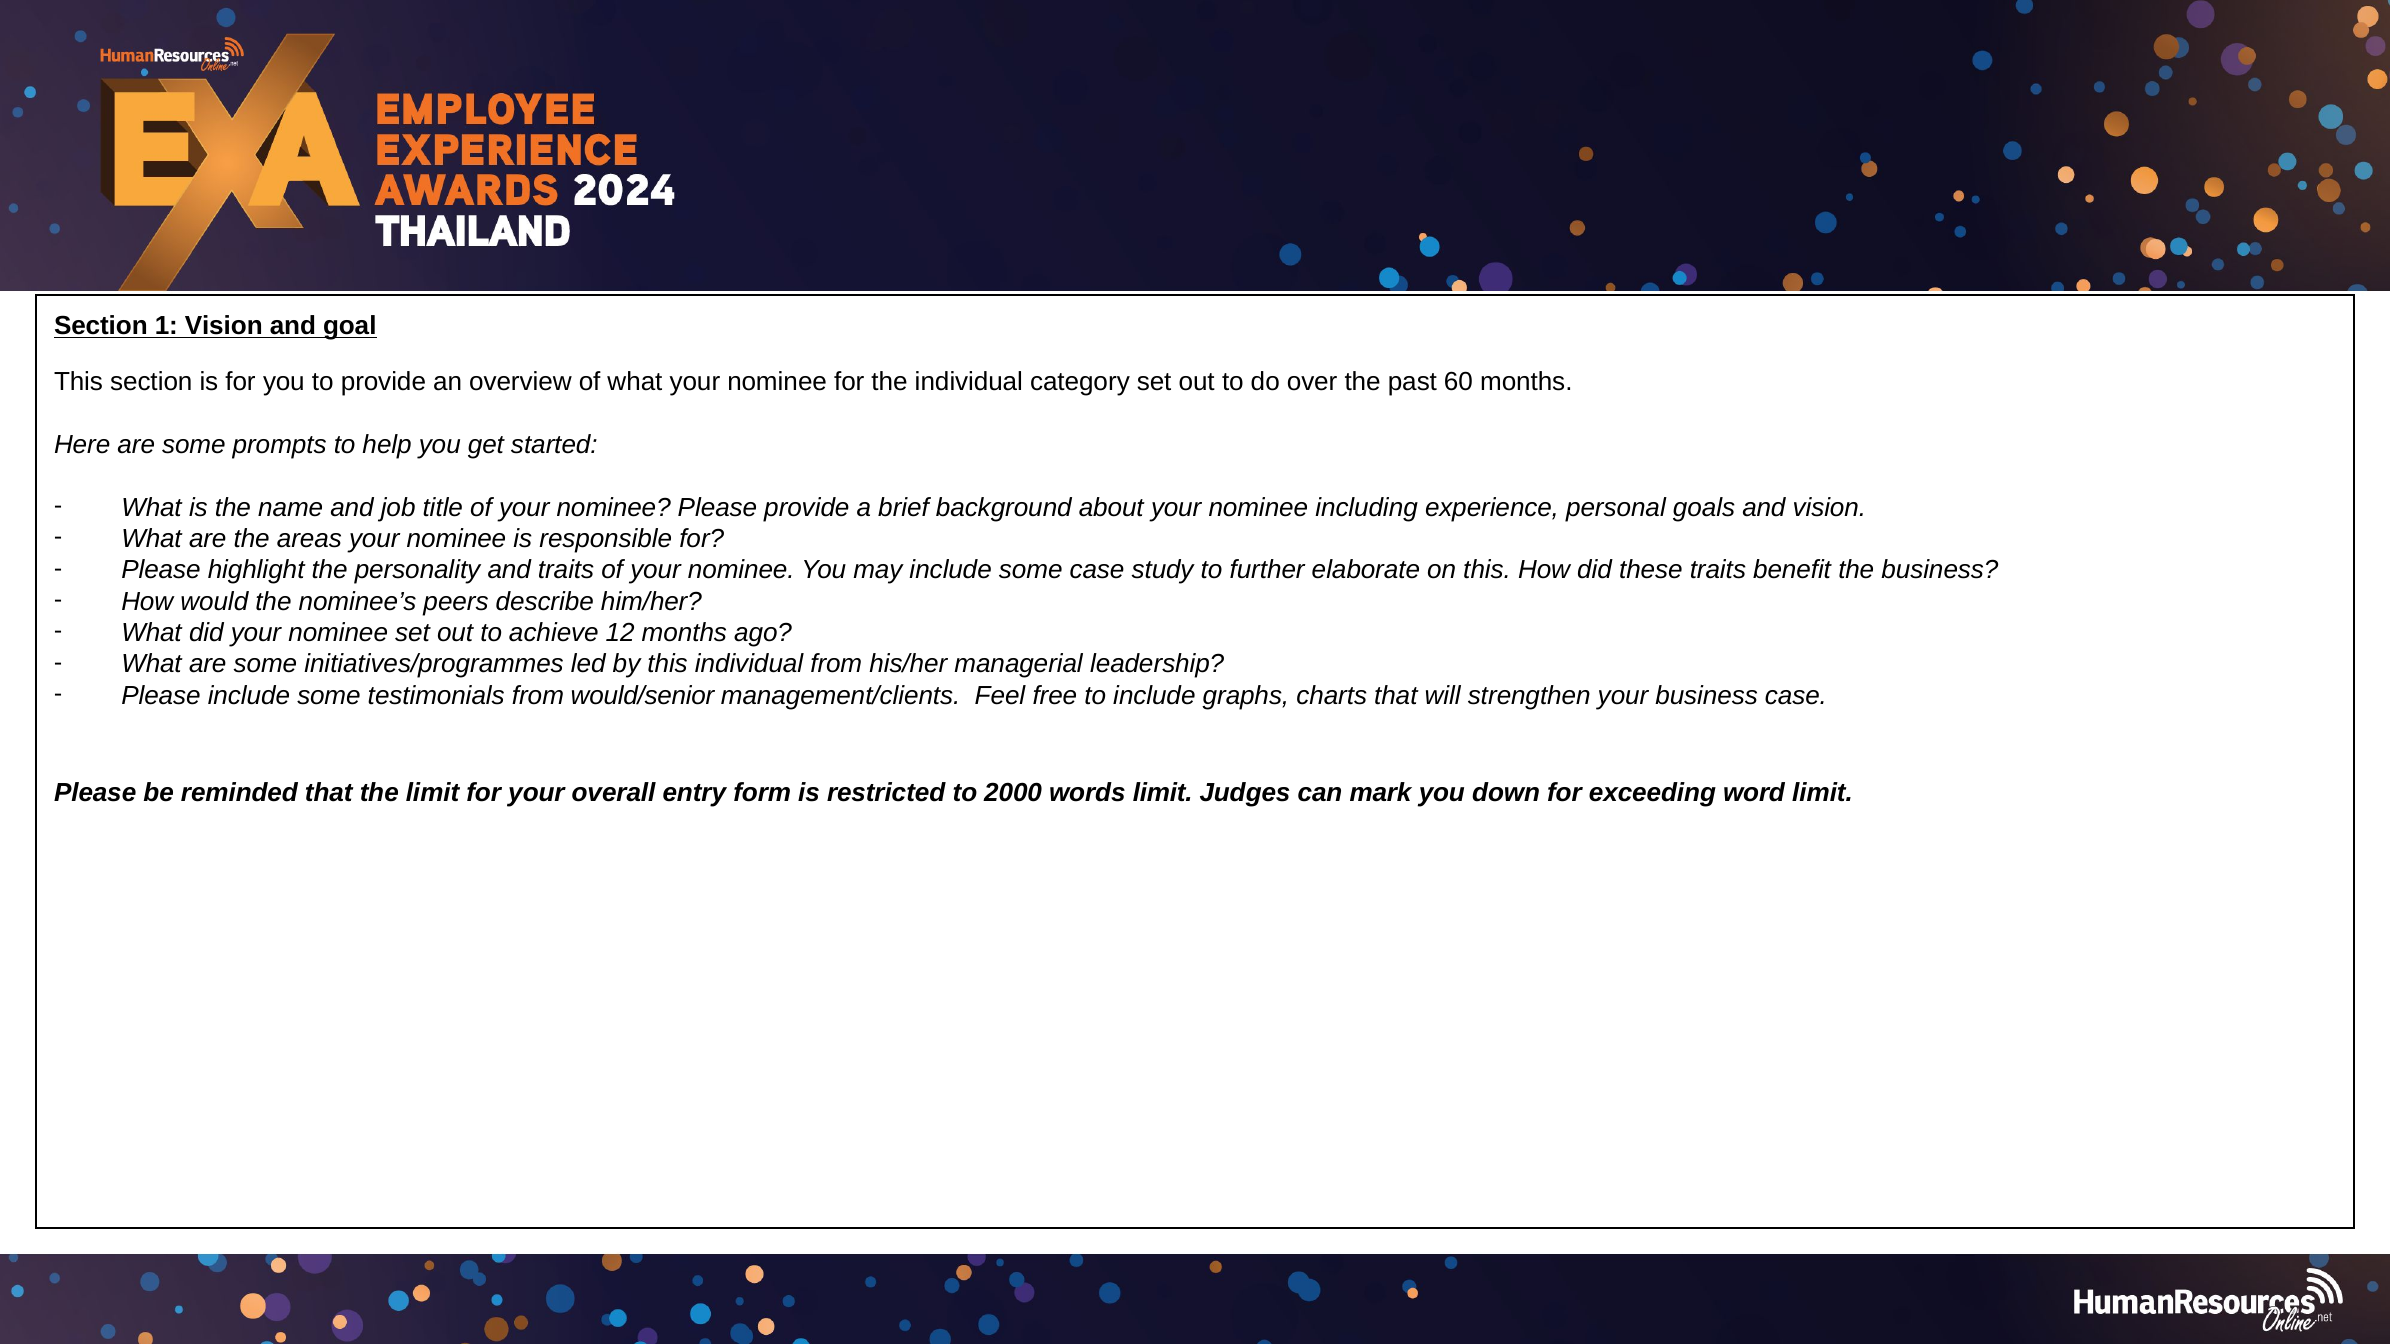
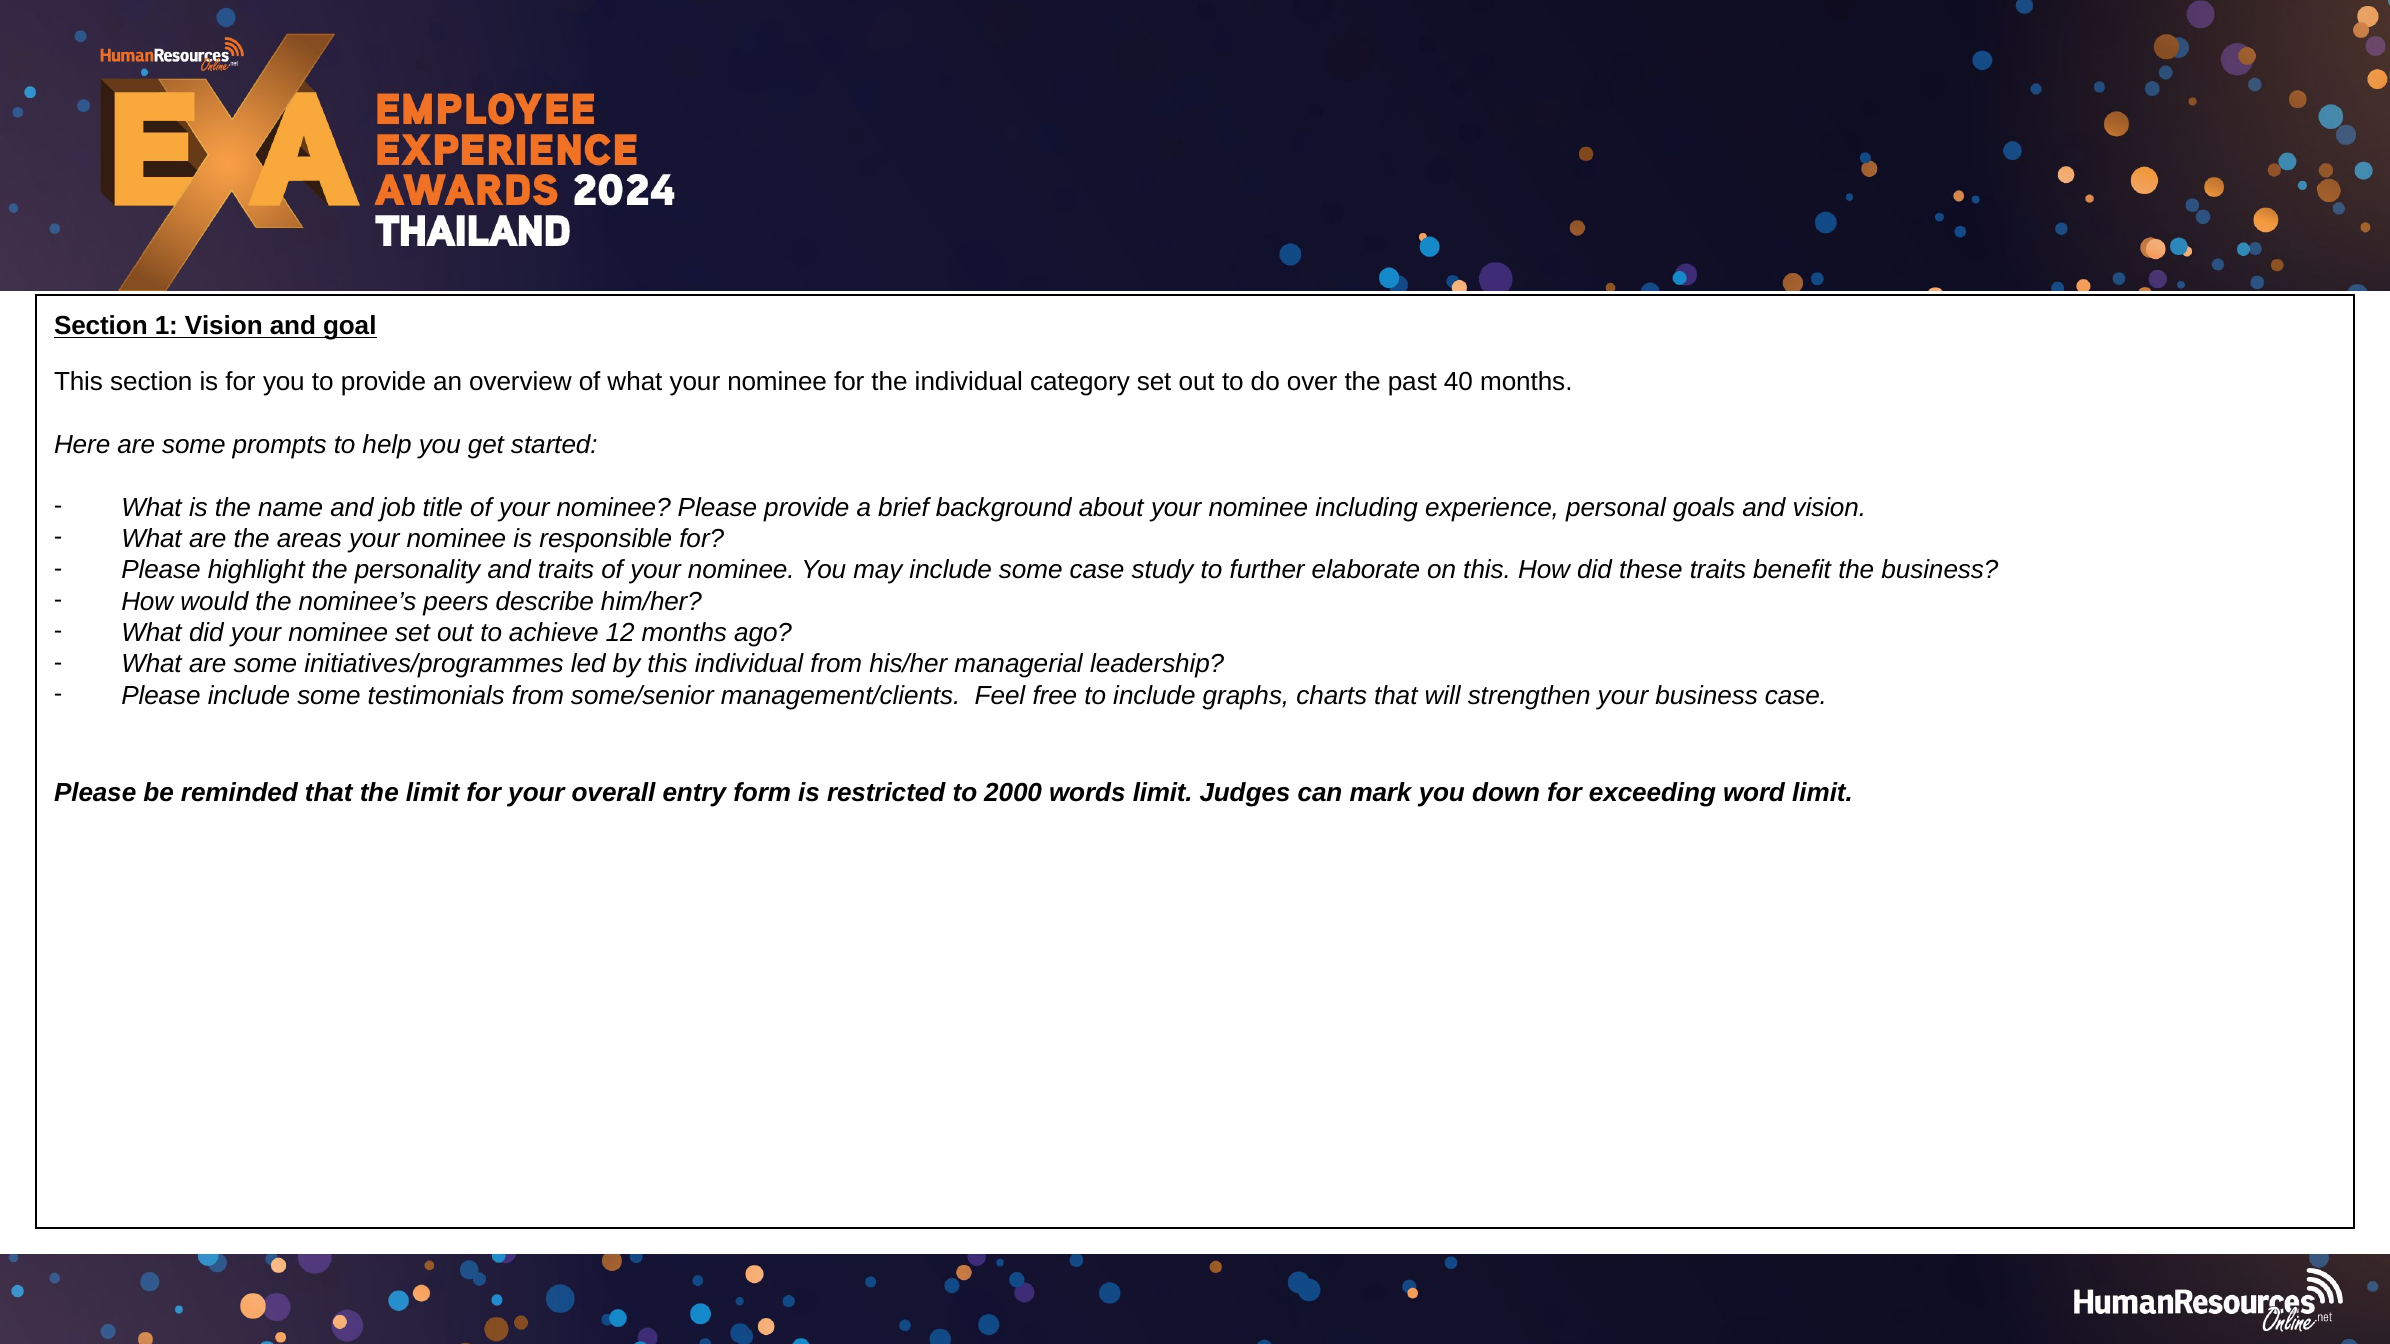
60: 60 -> 40 (1458, 382)
would/senior: would/senior -> some/senior (642, 696)
